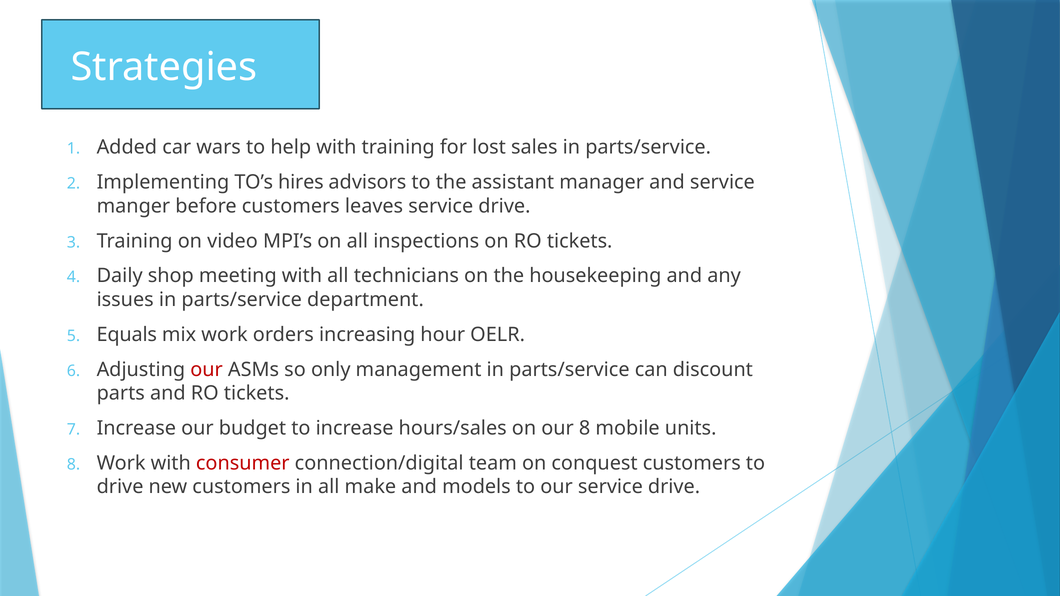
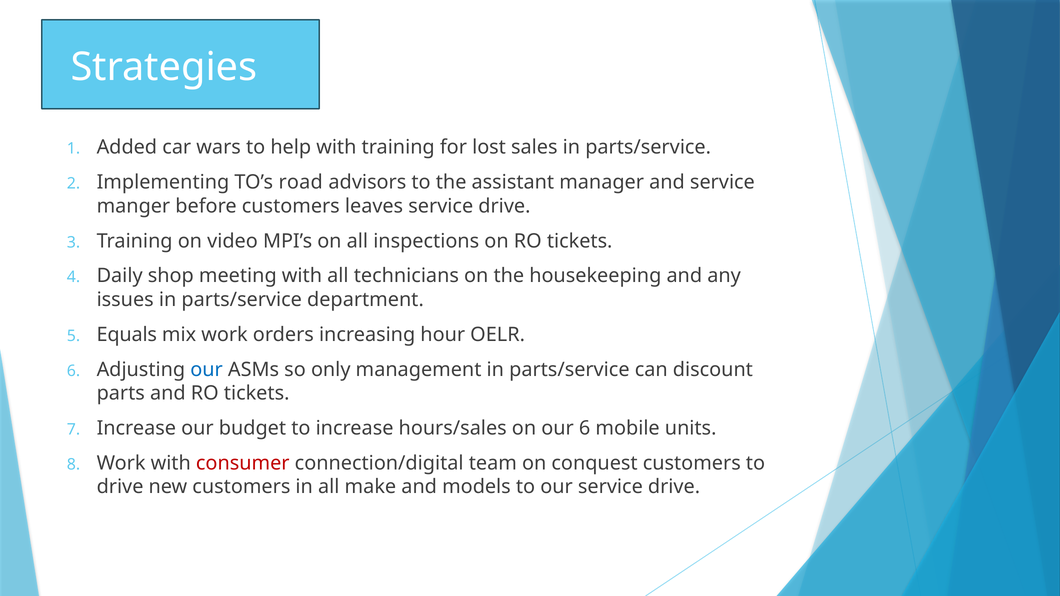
hires: hires -> road (301, 182)
our colour: red -> blue (207, 370)
our 8: 8 -> 6 (585, 428)
